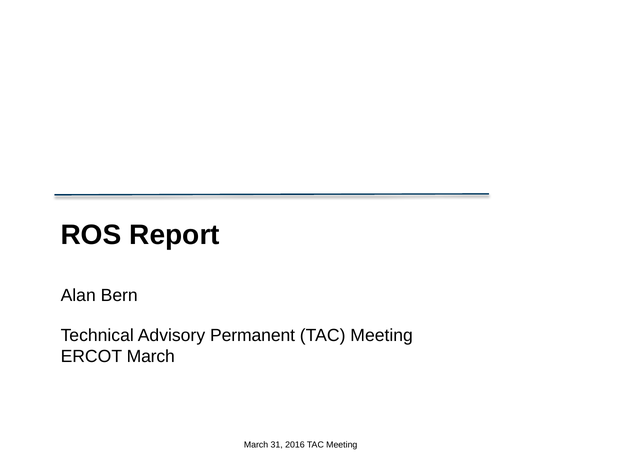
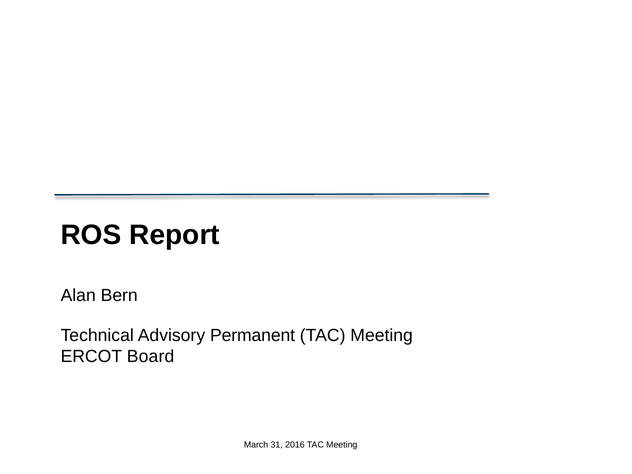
ERCOT March: March -> Board (151, 356)
